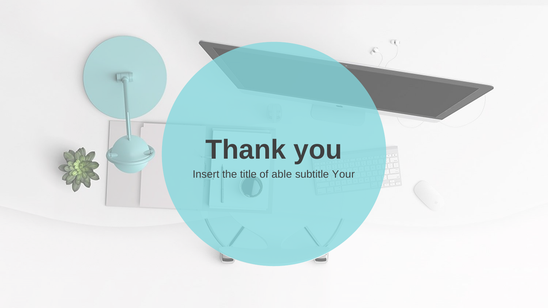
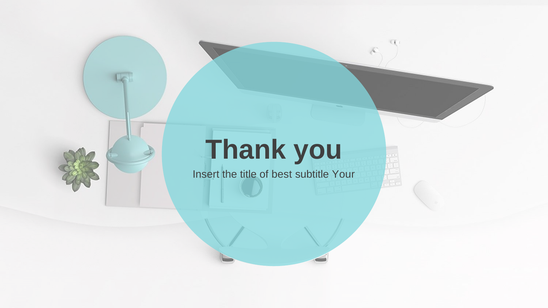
able: able -> best (282, 175)
